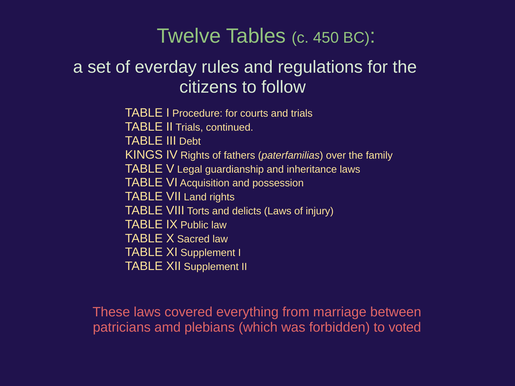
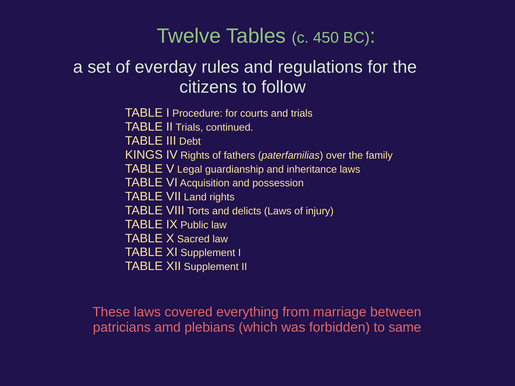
voted: voted -> same (405, 328)
